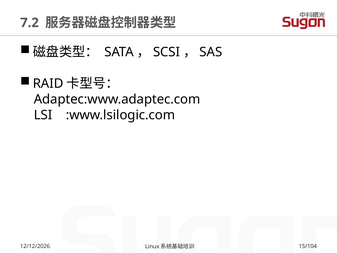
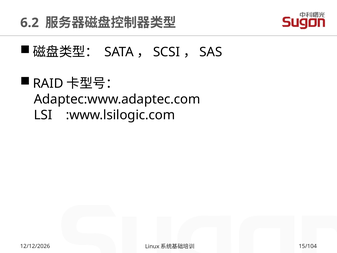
7.2: 7.2 -> 6.2 (30, 23)
